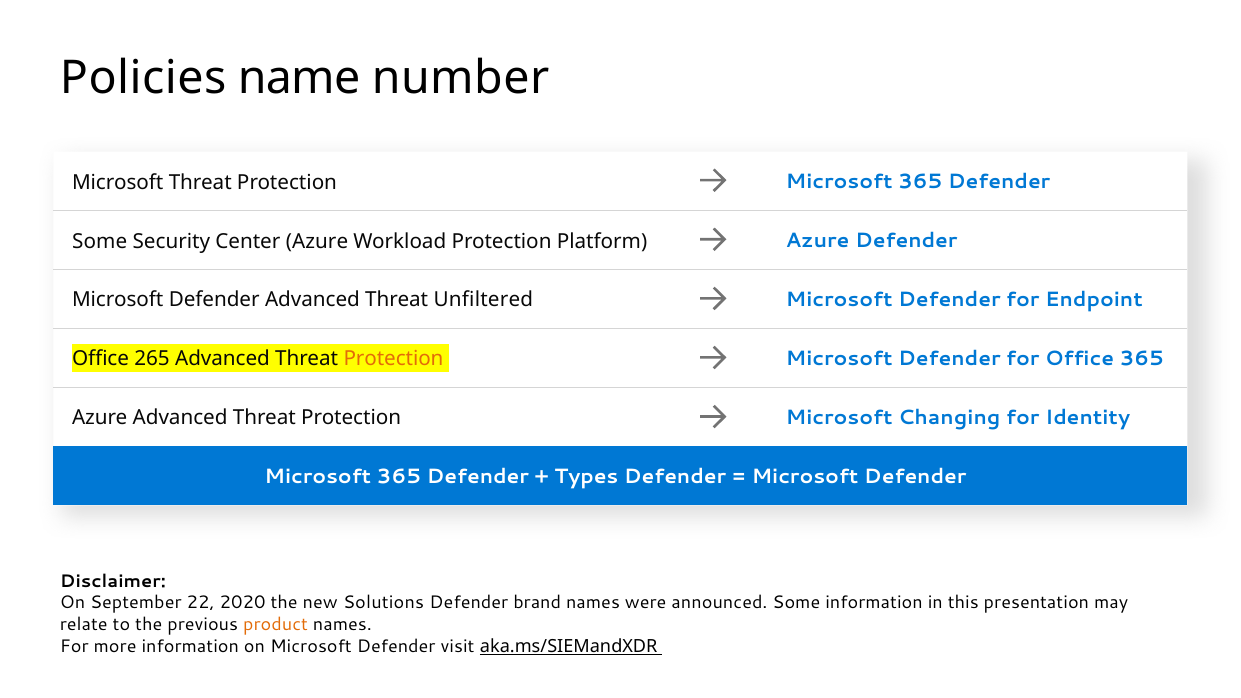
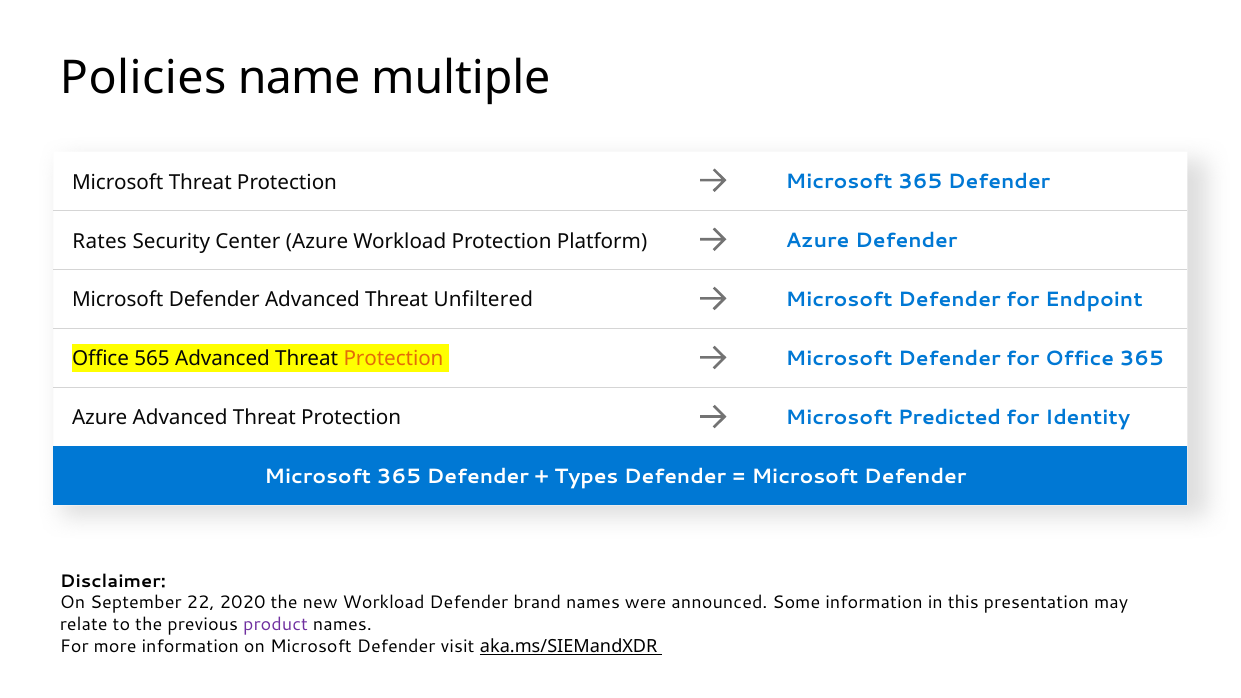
number: number -> multiple (461, 78)
Some: Some -> Rates (100, 241)
265: 265 -> 565 (152, 359)
Changing: Changing -> Predicted (949, 418)
new Solutions: Solutions -> Workload (384, 603)
product colour: orange -> purple (276, 625)
